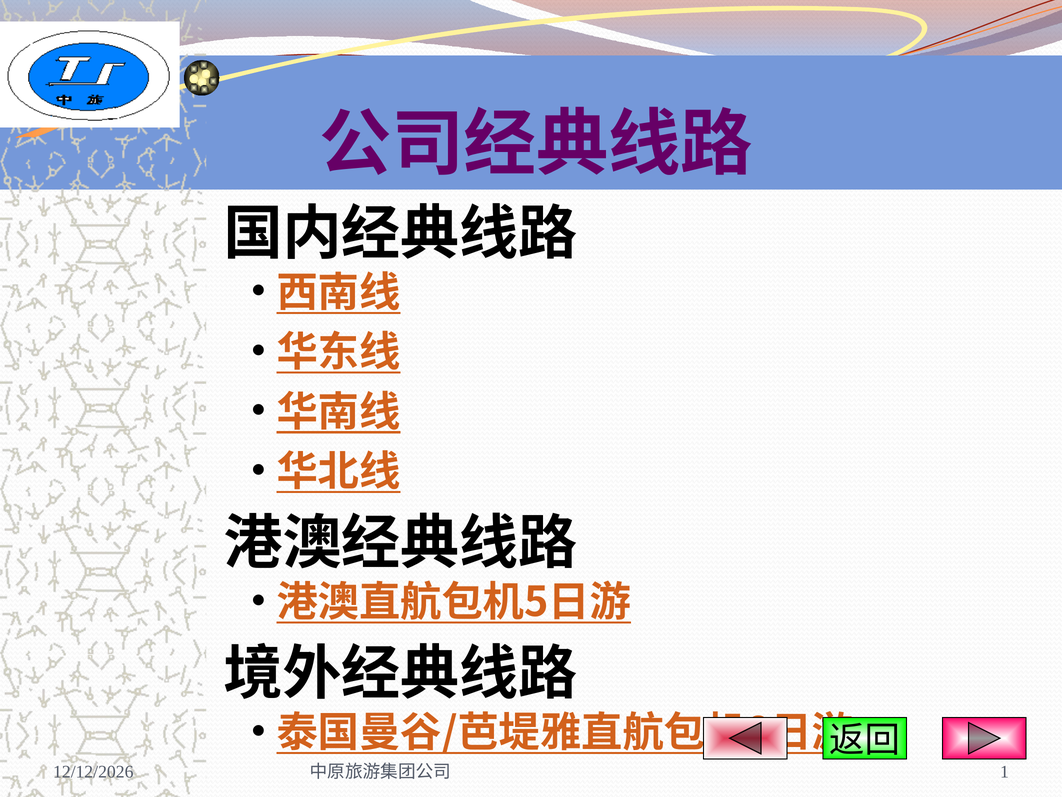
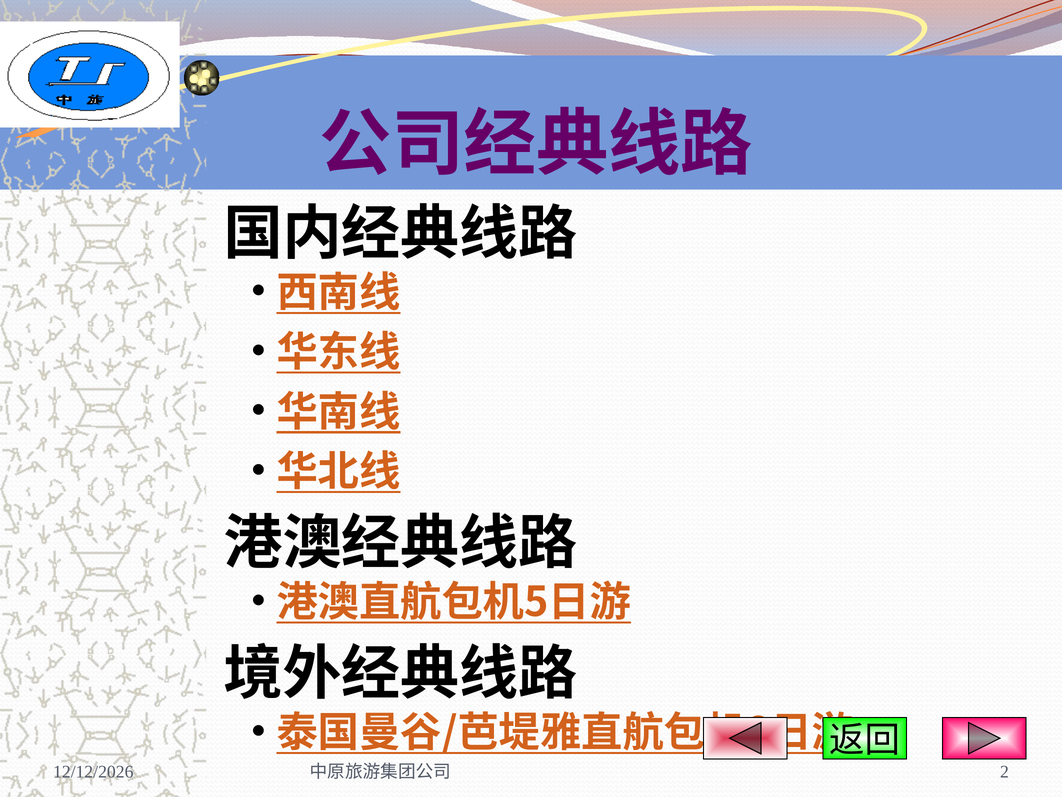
1: 1 -> 2 (1004, 771)
